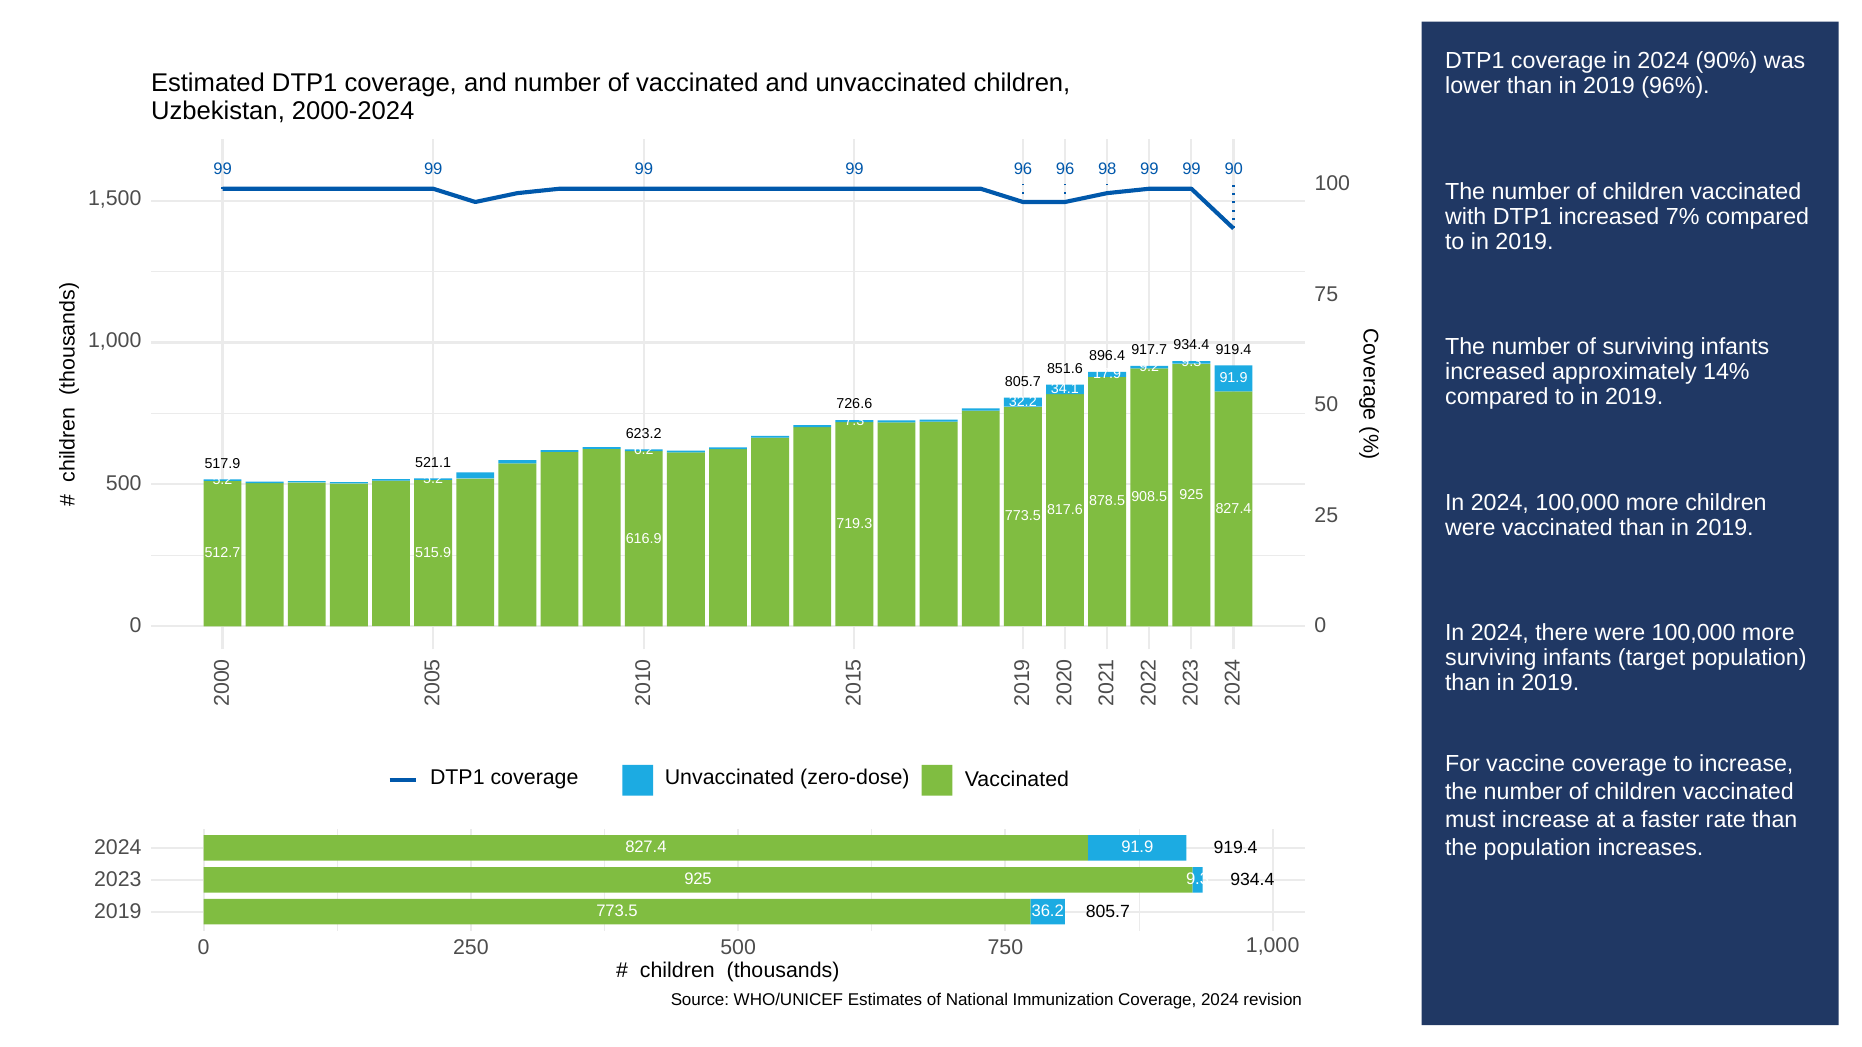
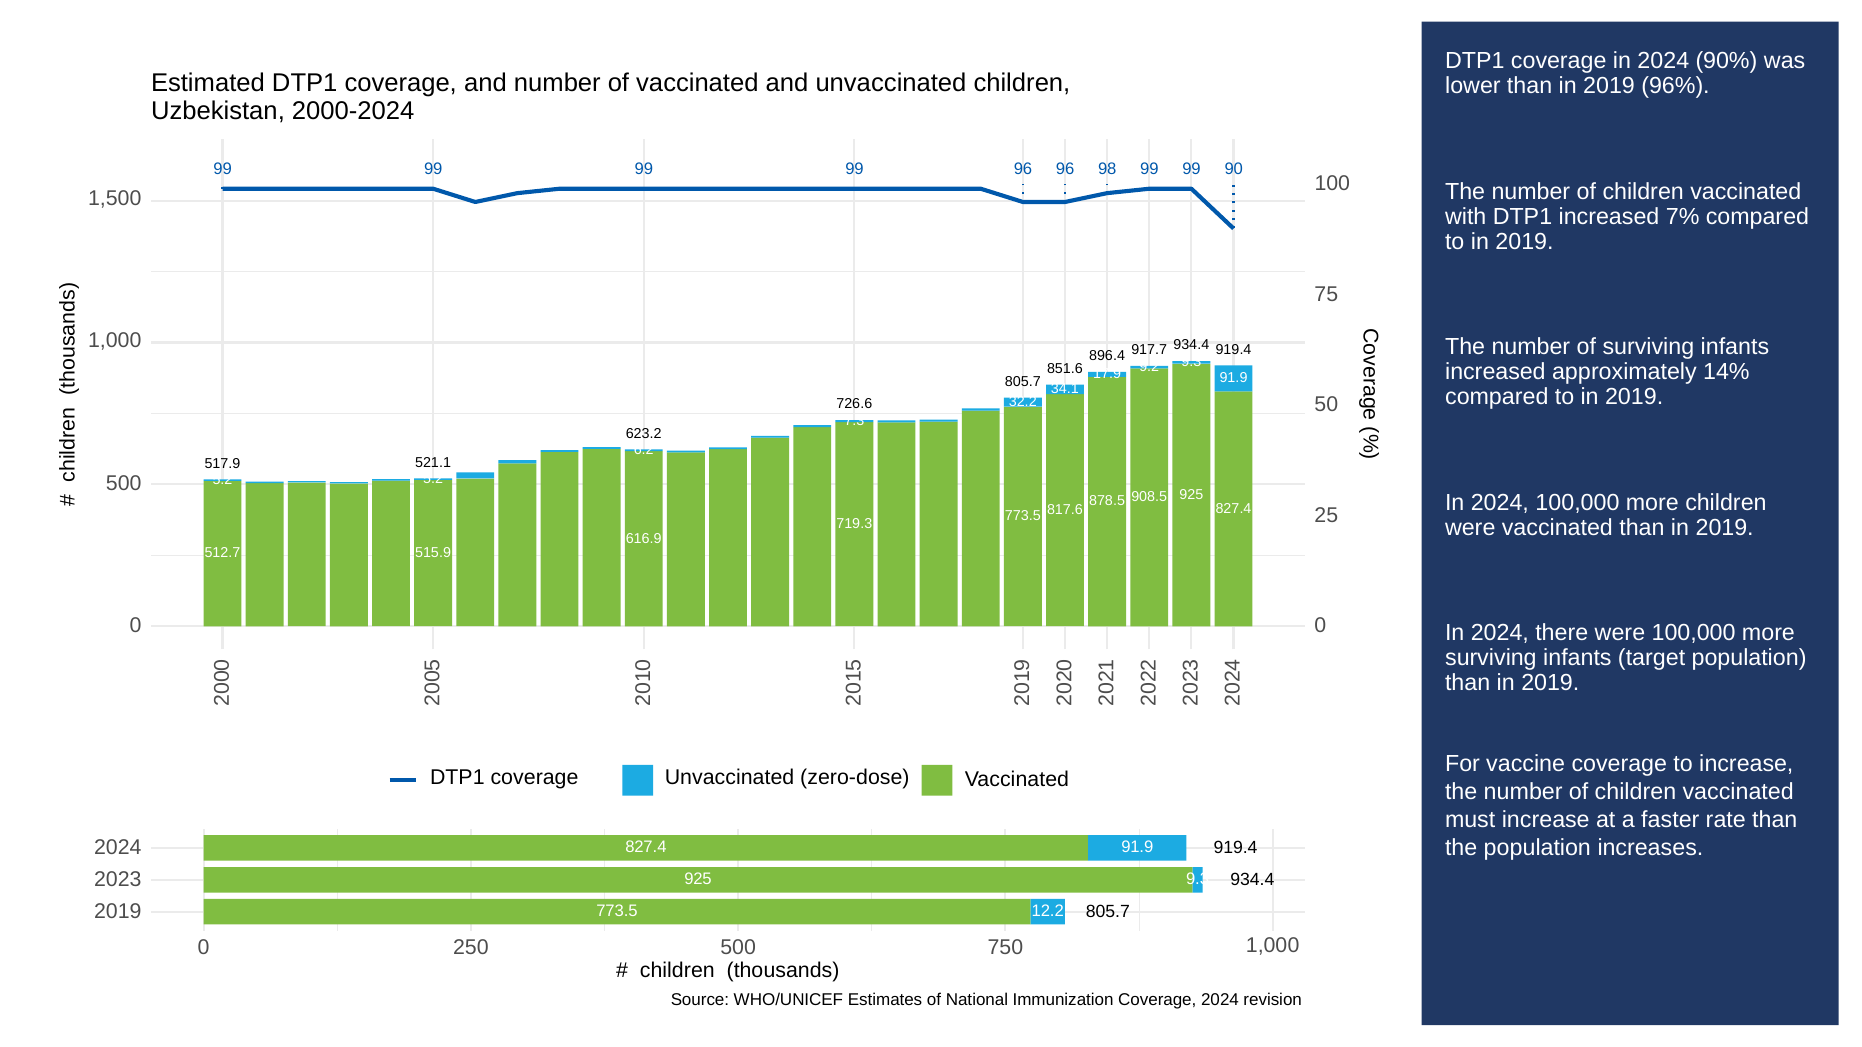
36.2: 36.2 -> 12.2 (1048, 911)
